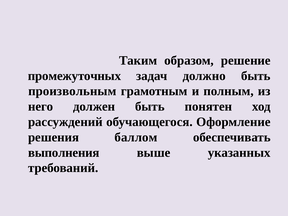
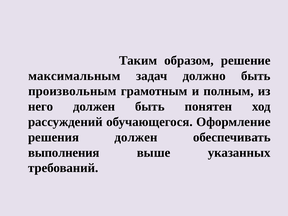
промежуточных: промежуточных -> максимальным (74, 76)
решения баллом: баллом -> должен (136, 137)
